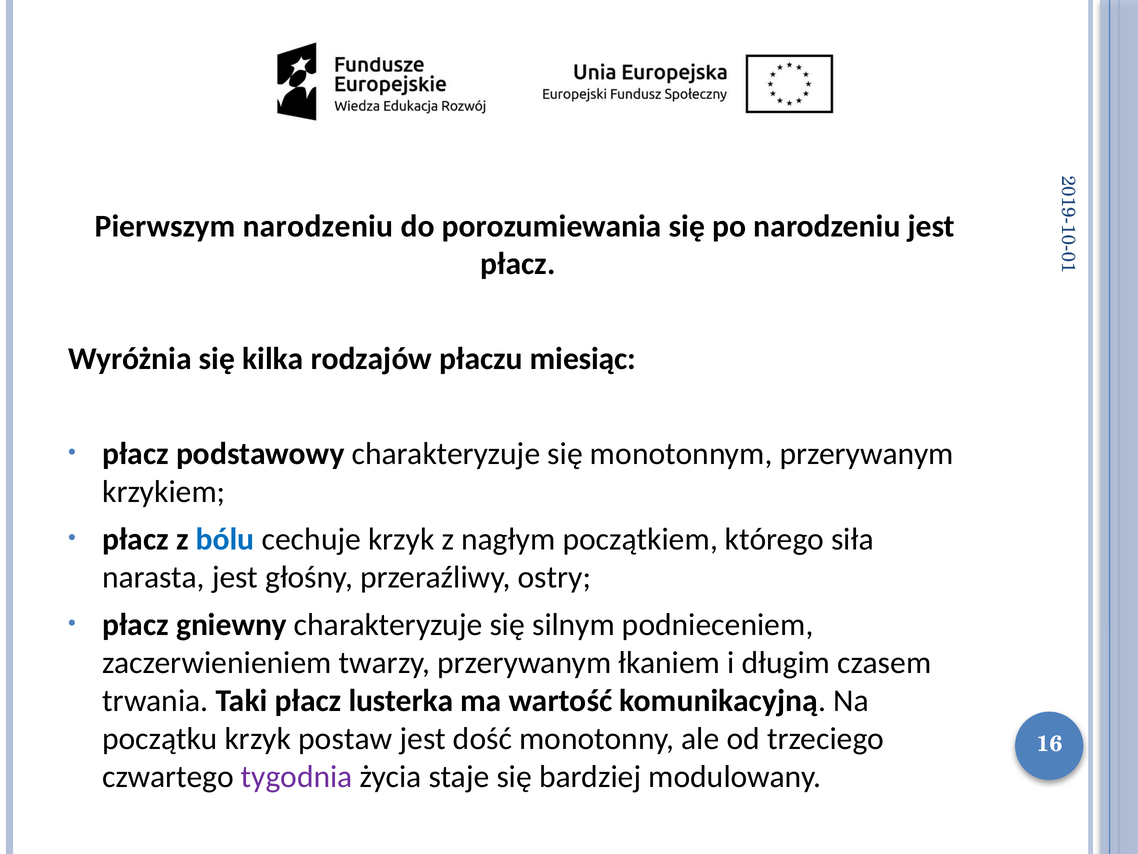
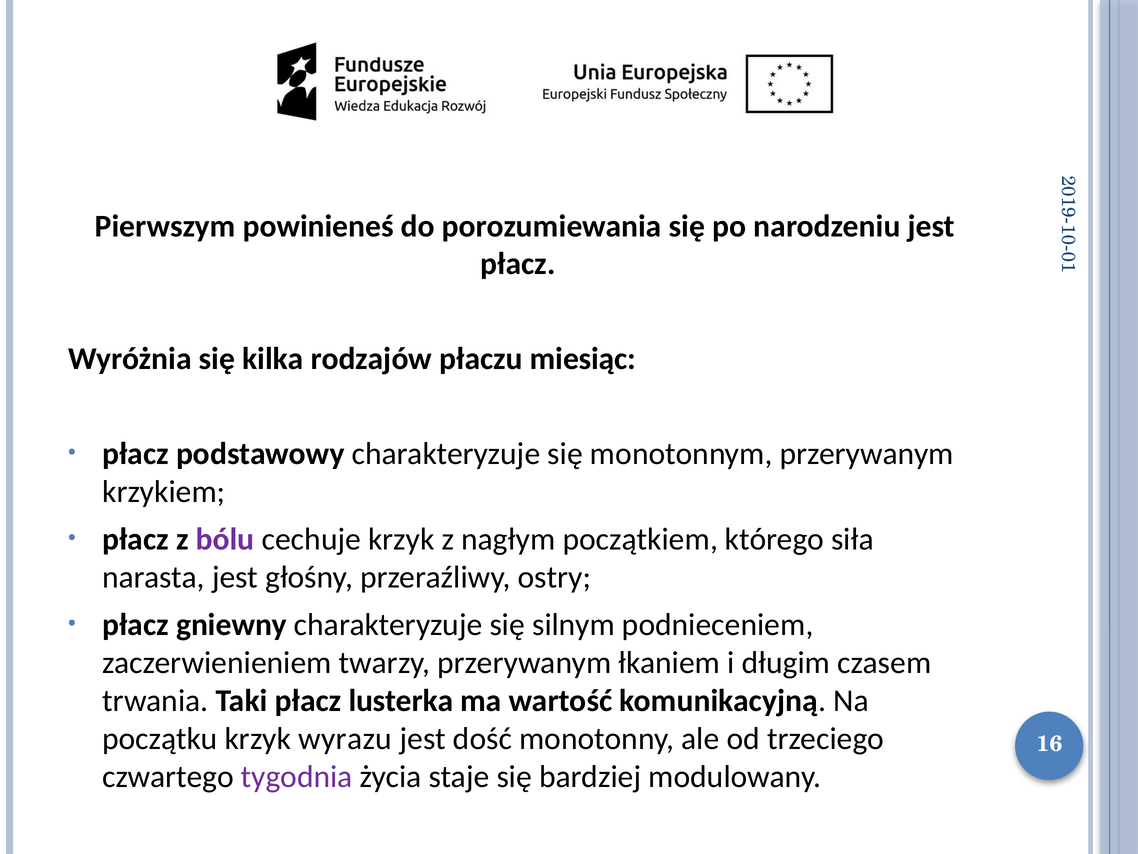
Pierwszym narodzeniu: narodzeniu -> powinieneś (318, 226)
bólu colour: blue -> purple (225, 539)
postaw: postaw -> wyrazu (345, 738)
